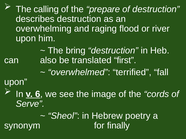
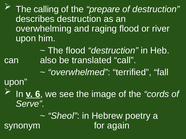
The bring: bring -> flood (76, 51)
first: first -> call (125, 60)
finally: finally -> again (118, 126)
